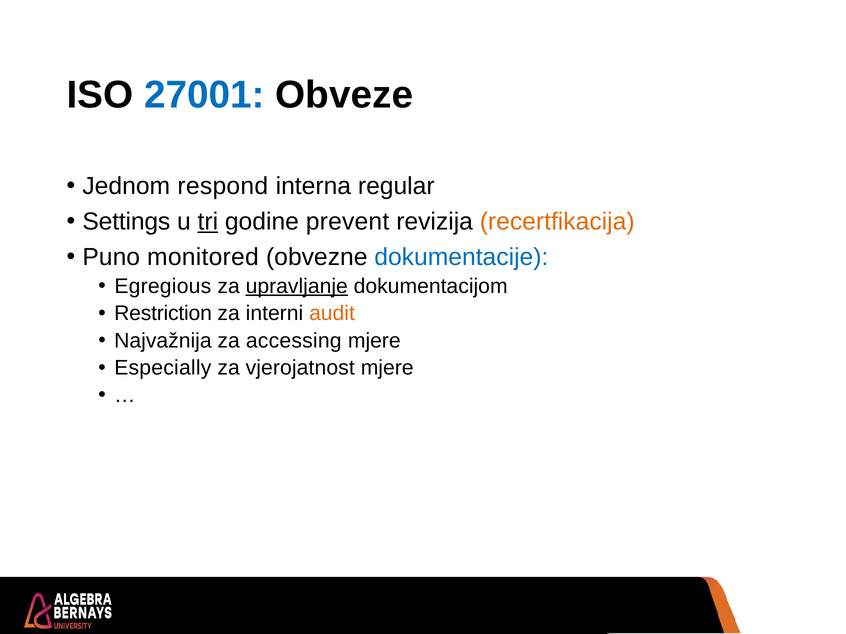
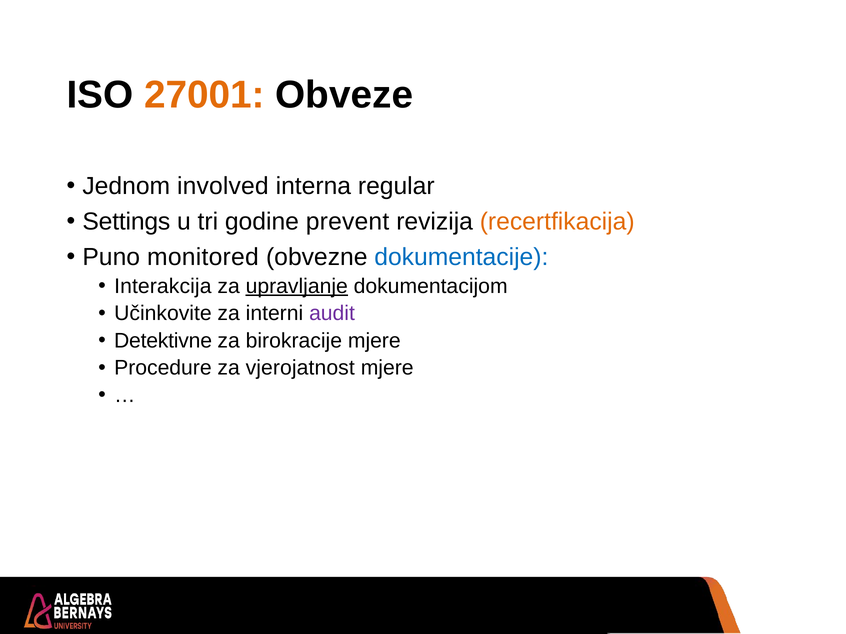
27001 colour: blue -> orange (204, 95)
respond: respond -> involved (223, 186)
tri underline: present -> none (208, 222)
Egregious: Egregious -> Interakcija (163, 286)
Restriction: Restriction -> Učinkovite (163, 314)
audit colour: orange -> purple (332, 314)
Najvažnija: Najvažnija -> Detektivne (163, 341)
accessing: accessing -> birokracije (294, 341)
Especially: Especially -> Procedure (163, 368)
